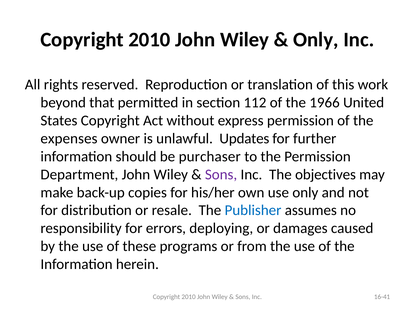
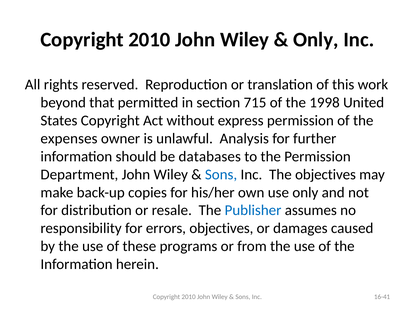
112: 112 -> 715 (255, 103)
1966: 1966 -> 1998 (325, 103)
Updates: Updates -> Analysis (244, 139)
purchaser: purchaser -> databases (210, 157)
Sons colour: purple -> blue (221, 175)
errors deploying: deploying -> objectives (221, 229)
